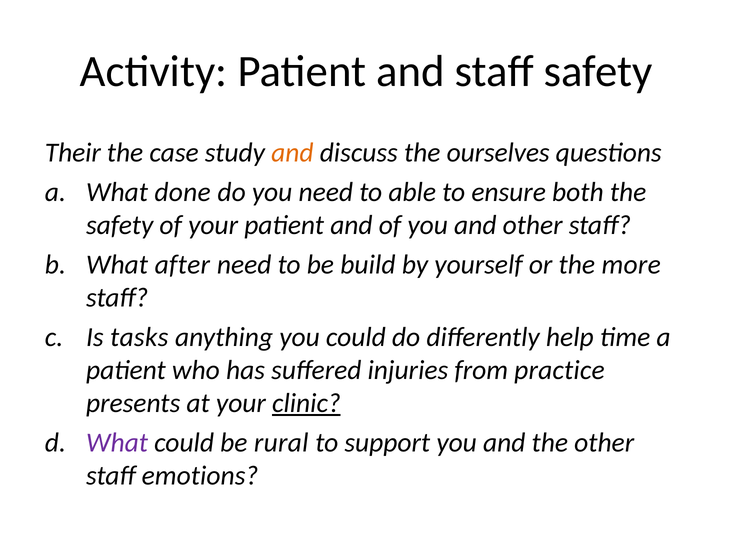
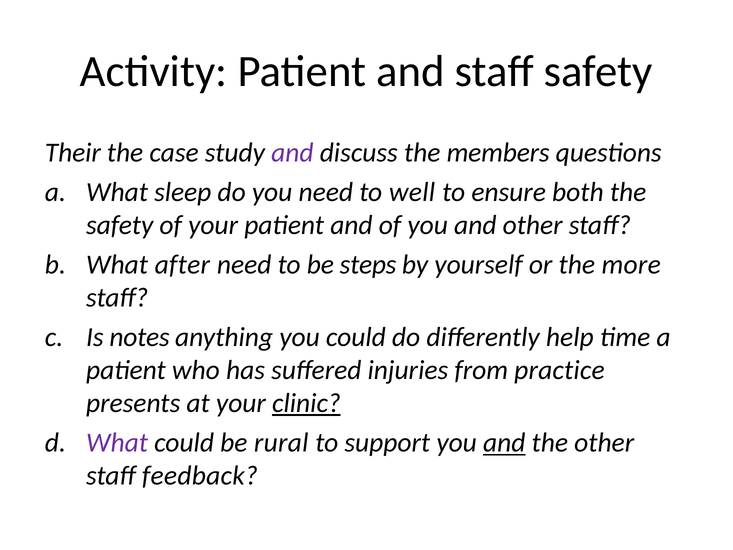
and colour: orange -> purple (292, 152)
ourselves: ourselves -> members (498, 152)
done: done -> sleep (183, 192)
able: able -> well (412, 192)
build: build -> steps (368, 264)
tasks: tasks -> notes (140, 337)
and underline: none -> present (504, 443)
emotions: emotions -> feedback (200, 476)
